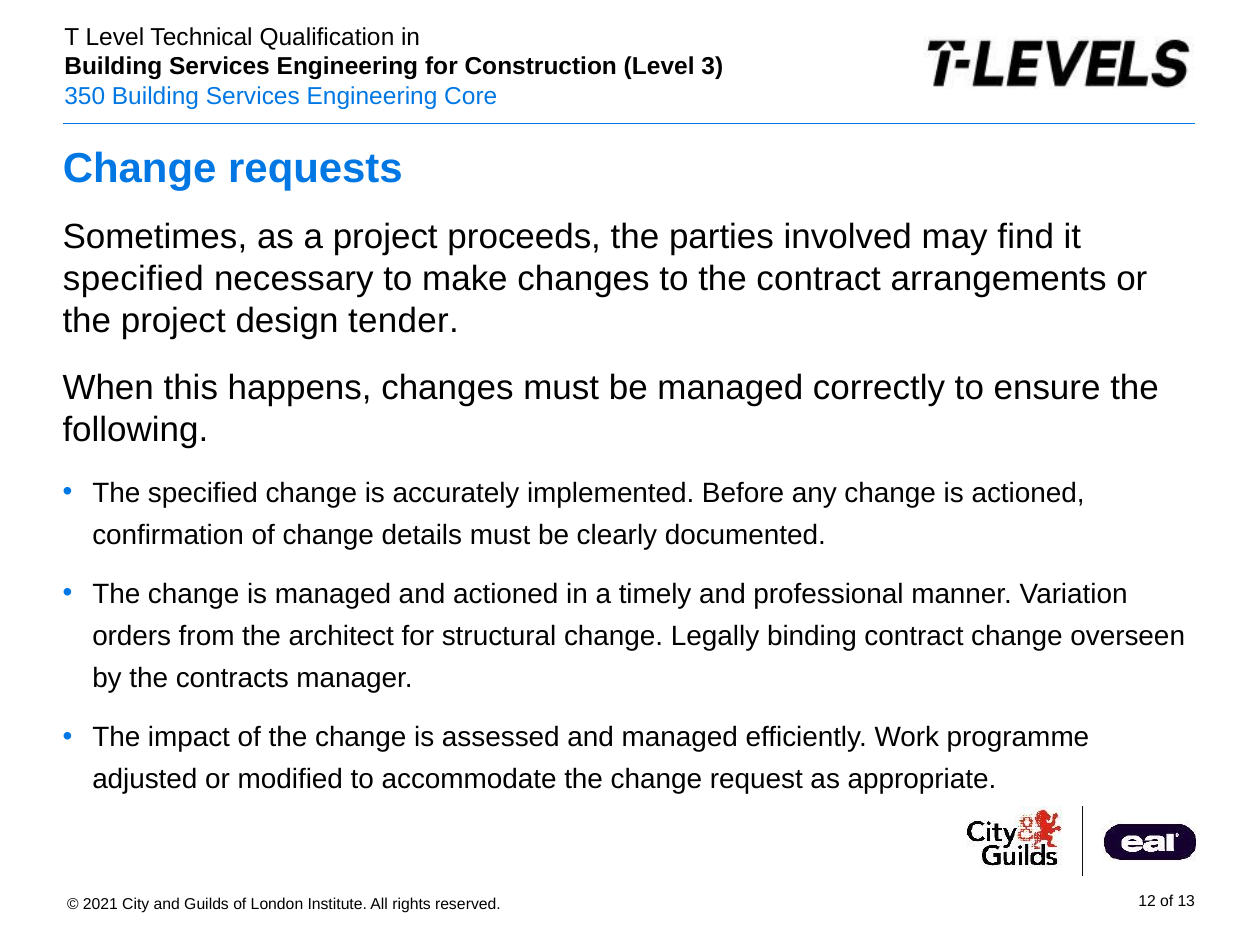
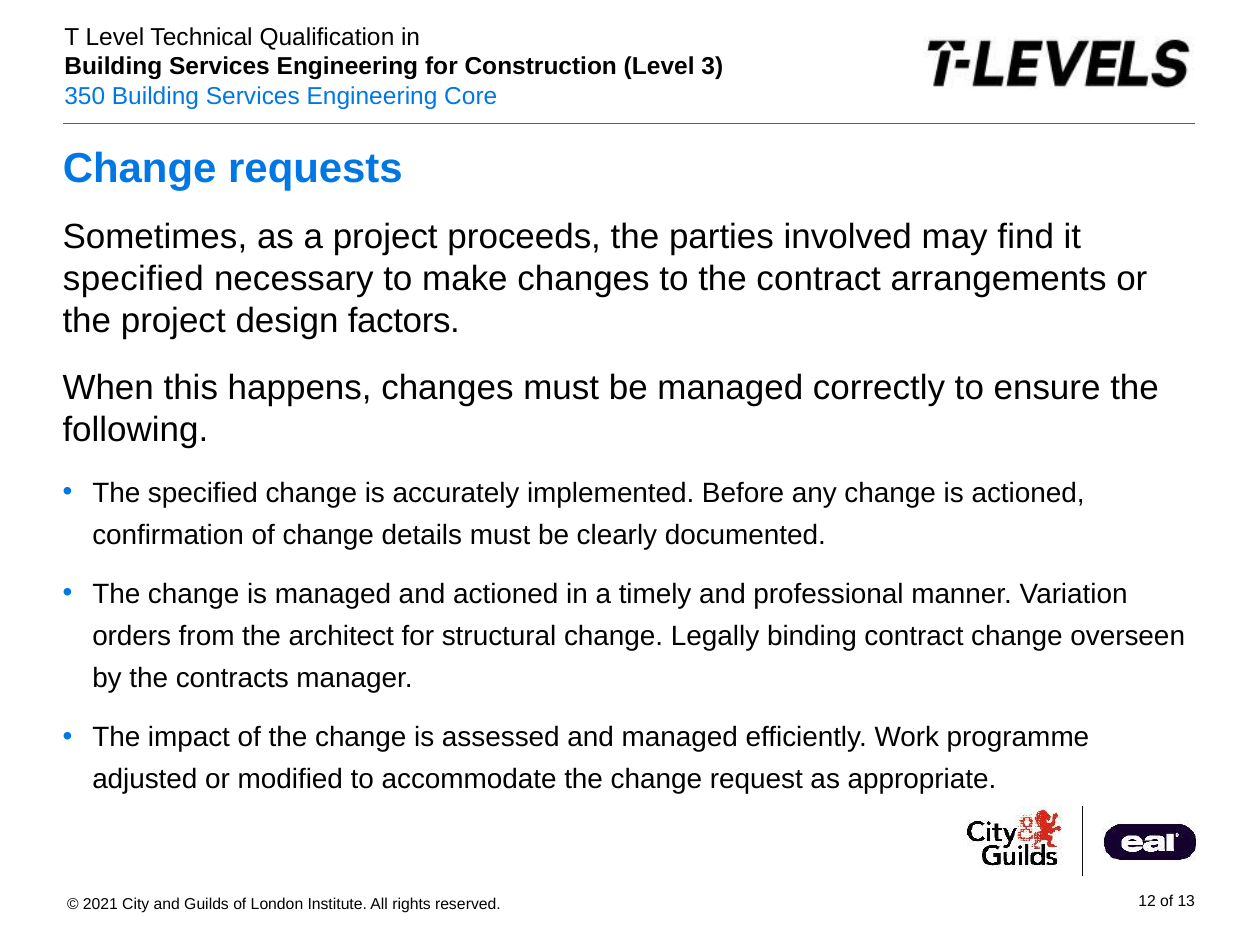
tender: tender -> factors (404, 321)
